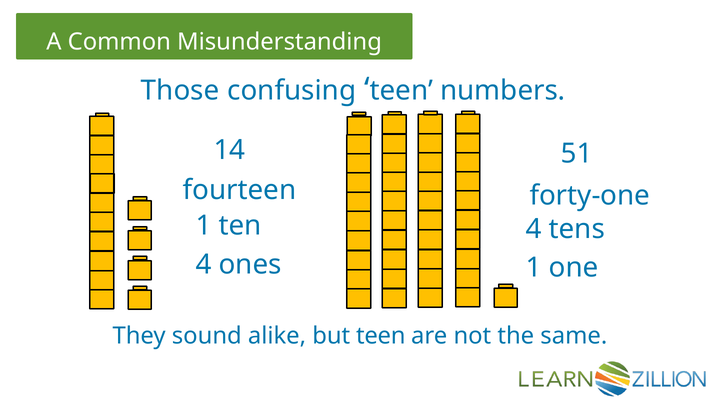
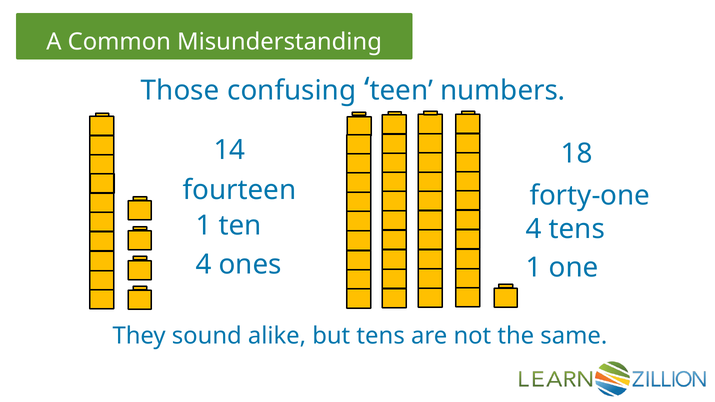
51: 51 -> 18 (577, 154)
but teen: teen -> tens (381, 336)
